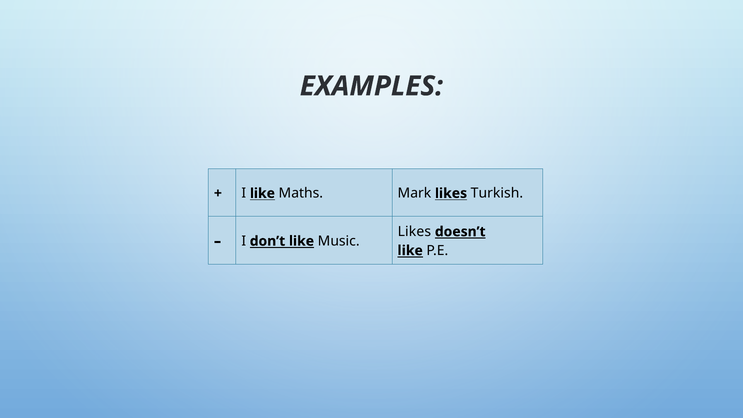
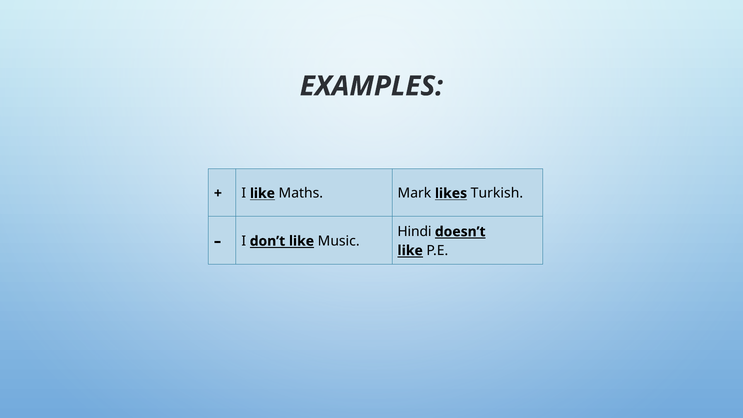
Likes: Likes -> Hindi (414, 232)
